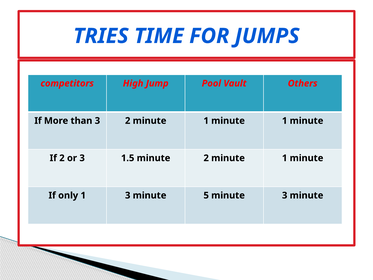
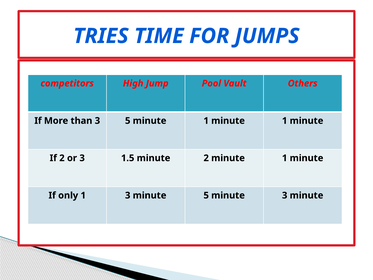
3 2: 2 -> 5 (128, 121)
